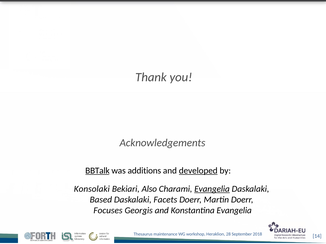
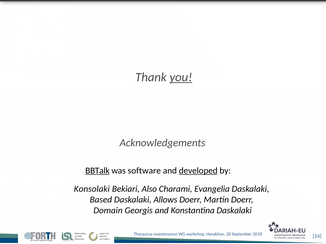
you underline: none -> present (181, 77)
additions: additions -> software (144, 171)
Evangelia underline: present -> none (212, 189)
Facets: Facets -> Allows (165, 200)
Focuses: Focuses -> Domain (108, 211)
Konstantina Evangelia: Evangelia -> Daskalaki (234, 211)
